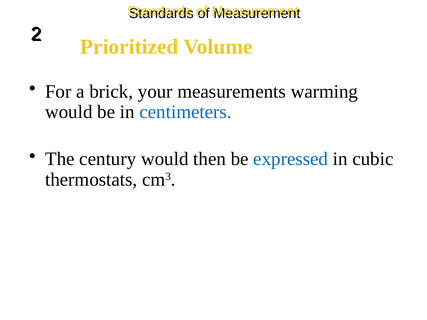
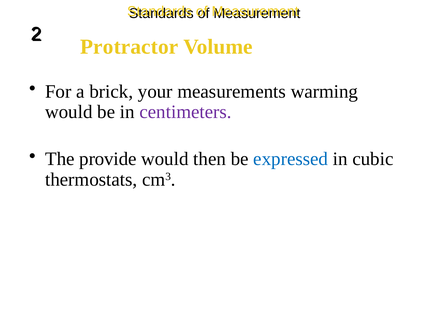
Prioritized: Prioritized -> Protractor (129, 47)
centimeters colour: blue -> purple (186, 112)
century: century -> provide (108, 159)
